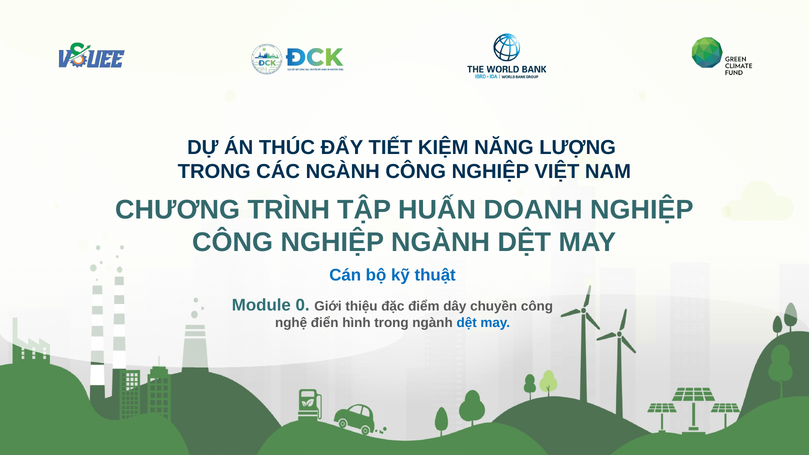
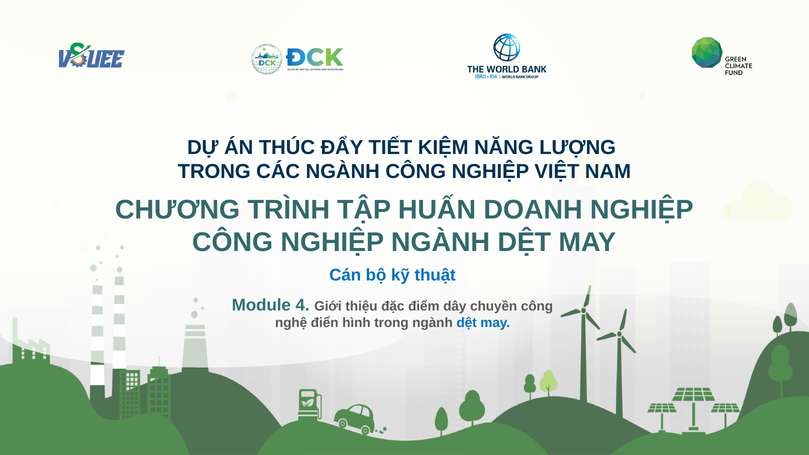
0: 0 -> 4 (303, 305)
